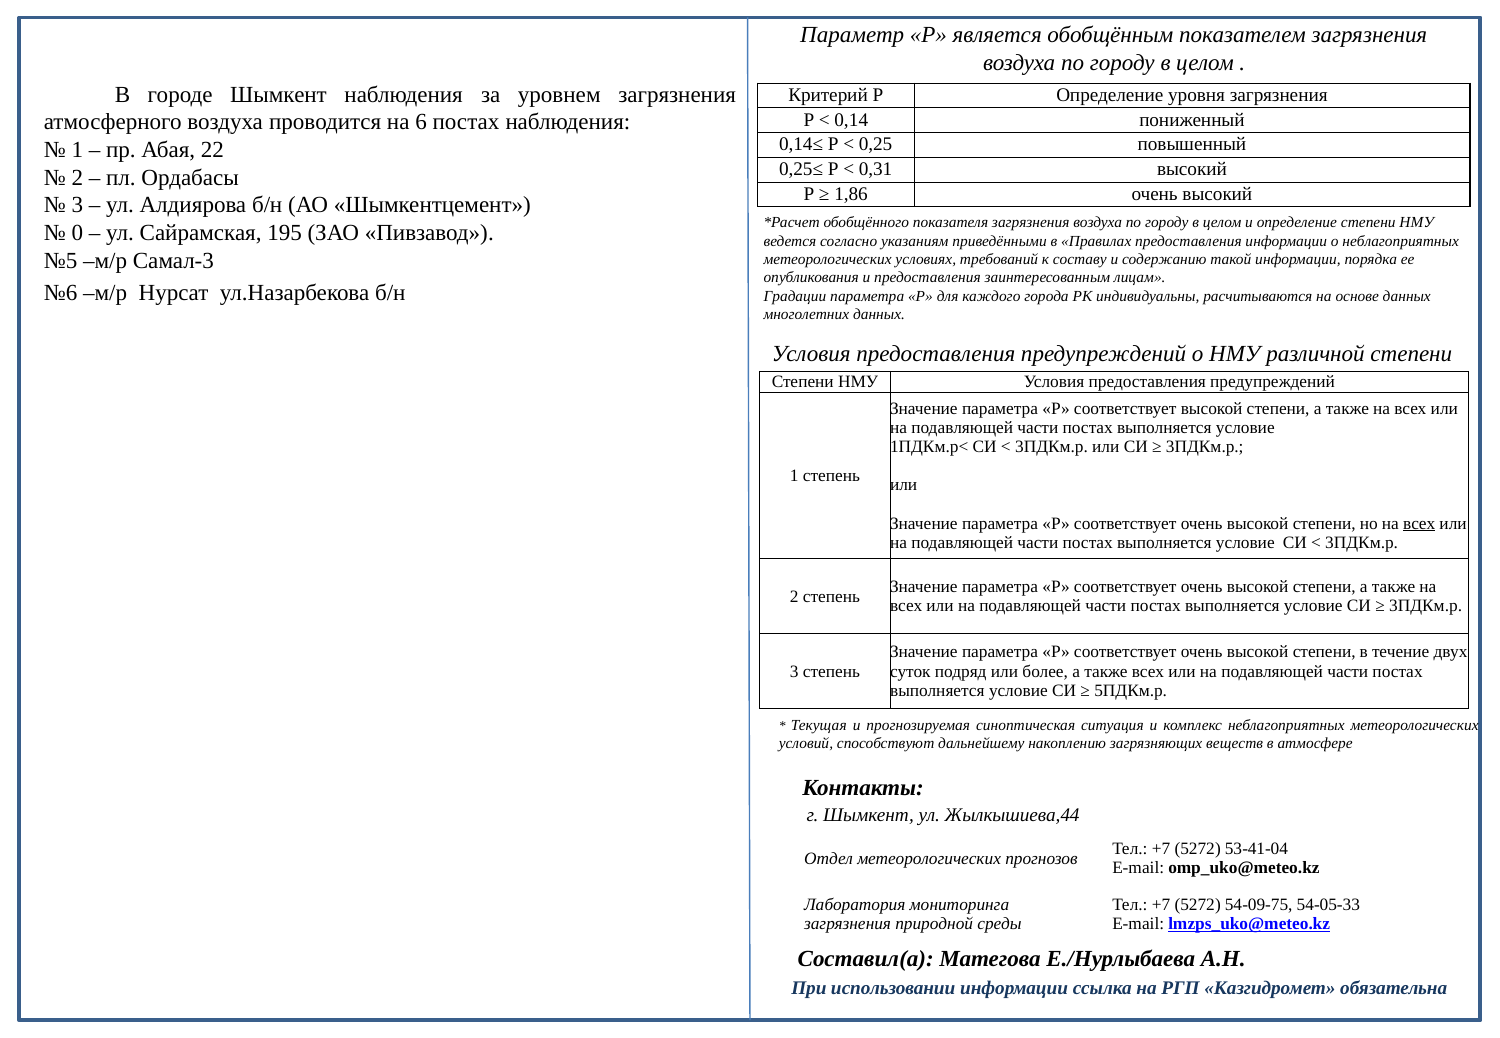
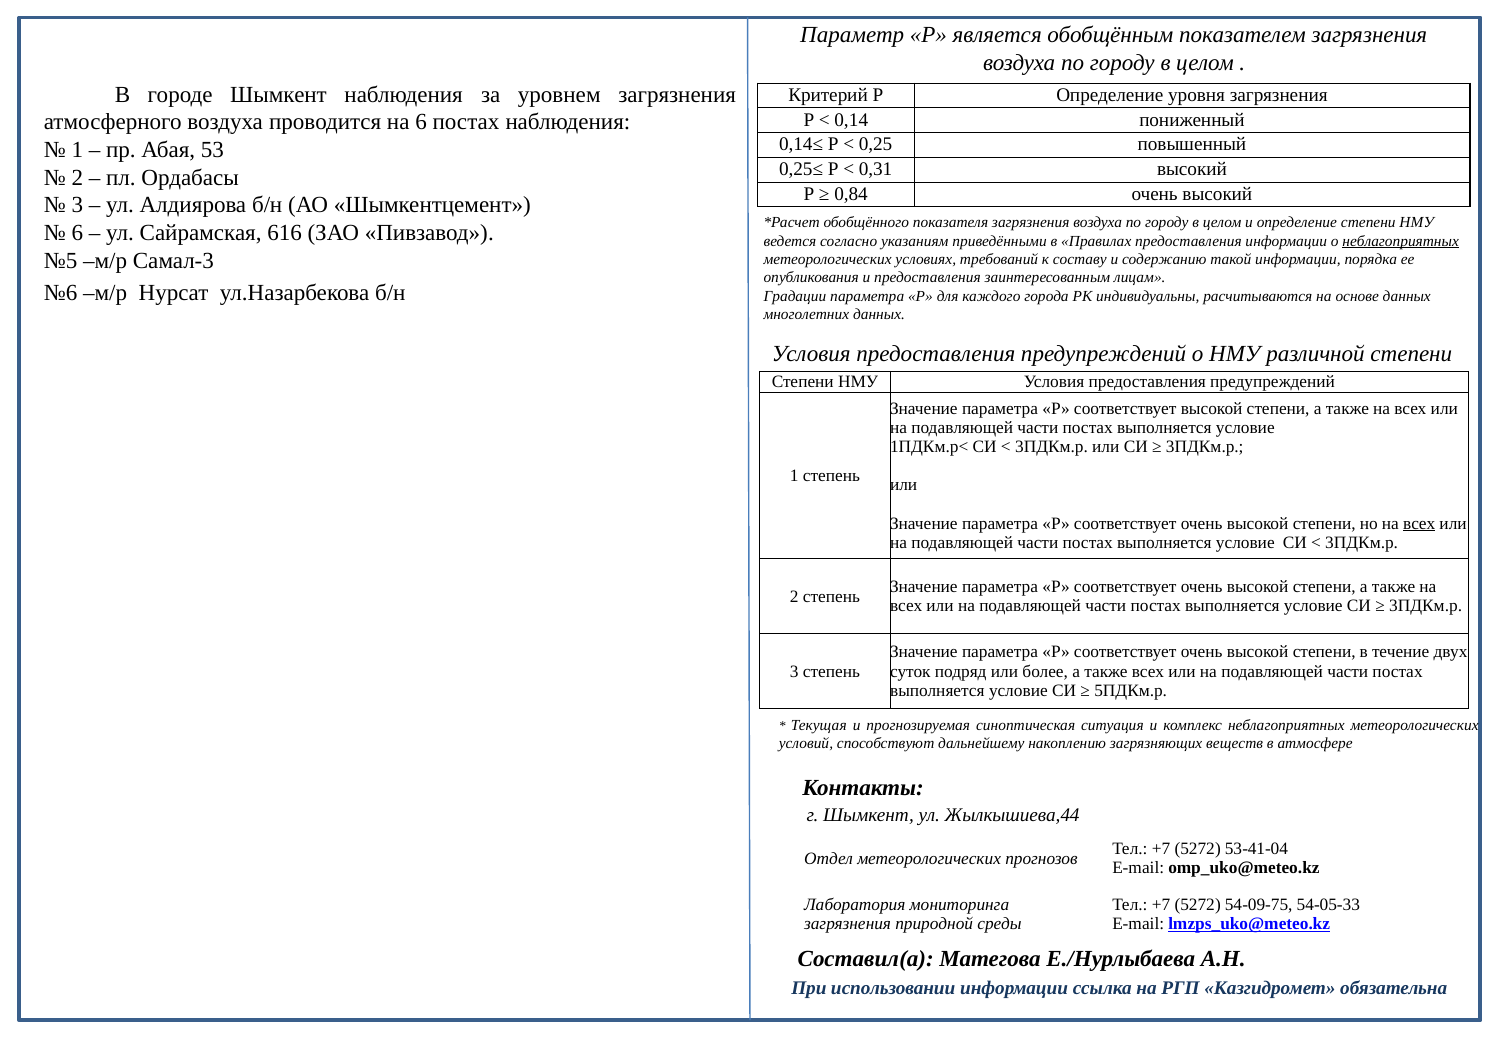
22: 22 -> 53 (212, 150)
1,86: 1,86 -> 0,84 (851, 194)
0: 0 -> 6 (77, 233)
195: 195 -> 616 (285, 233)
неблагоприятных underline: none -> present (1401, 241)
